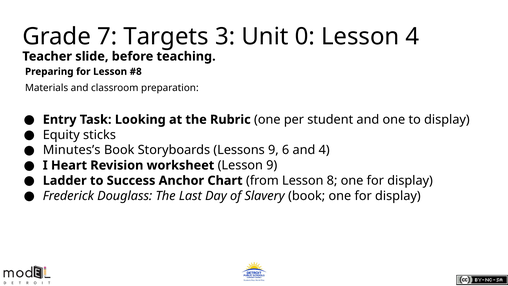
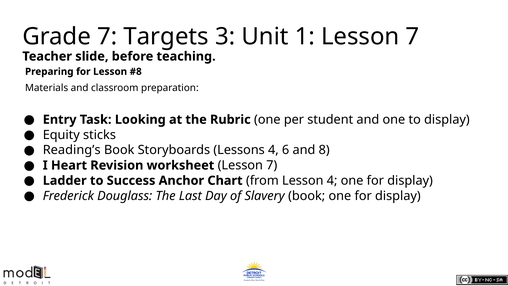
0: 0 -> 1 (305, 36)
4: 4 -> 7 (412, 36)
Minutes’s: Minutes’s -> Reading’s (72, 150)
Lessons 9: 9 -> 4 (273, 150)
and 4: 4 -> 8 (324, 150)
worksheet Lesson 9: 9 -> 7 (272, 165)
Lesson 8: 8 -> 4 (332, 180)
